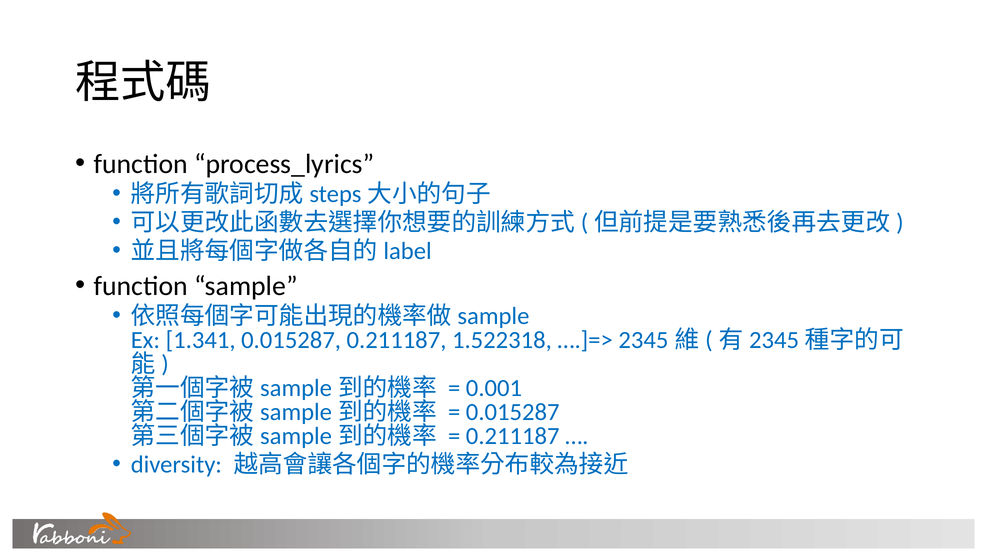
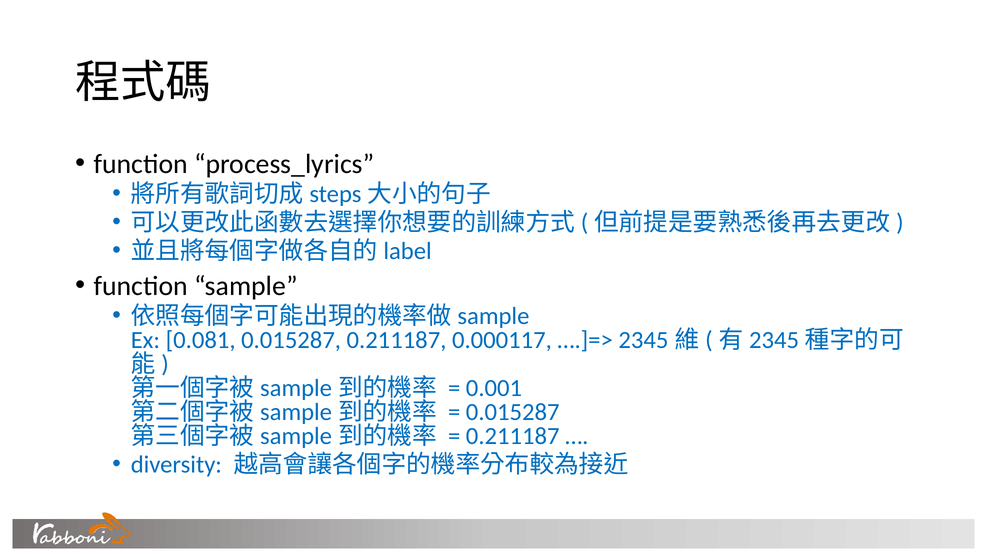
1.341: 1.341 -> 0.081 (201, 340)
1.522318: 1.522318 -> 0.000117 (502, 340)
